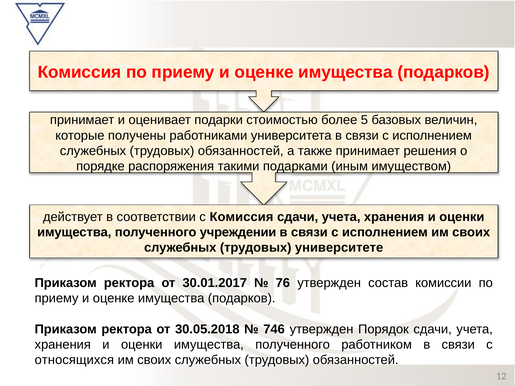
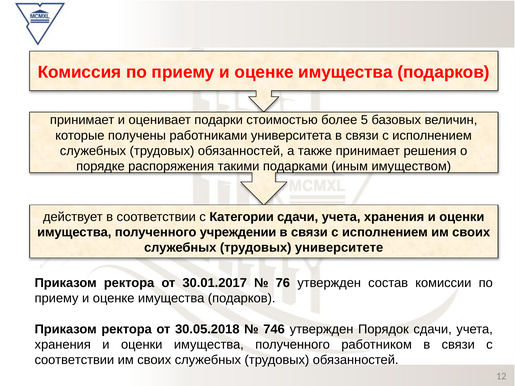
с Комиссия: Комиссия -> Категории (242, 217)
относящихся: относящихся -> соответствии (74, 360)
